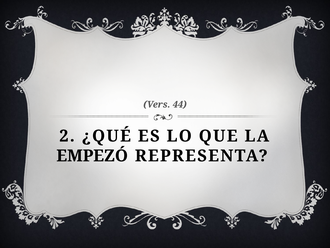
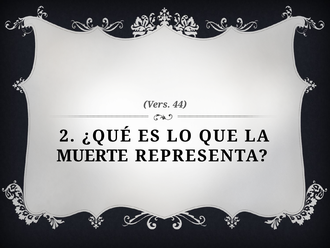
EMPEZÓ: EMPEZÓ -> MUERTE (92, 156)
